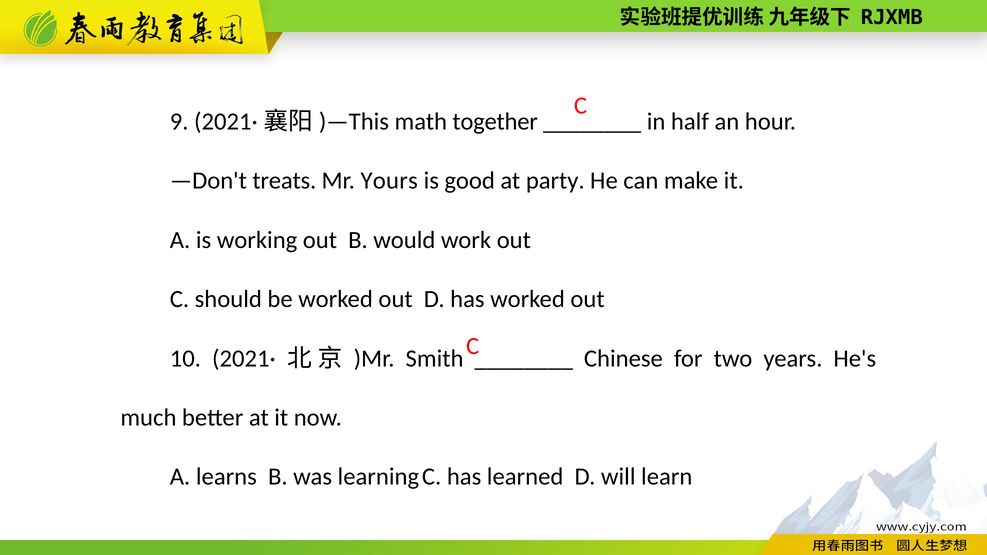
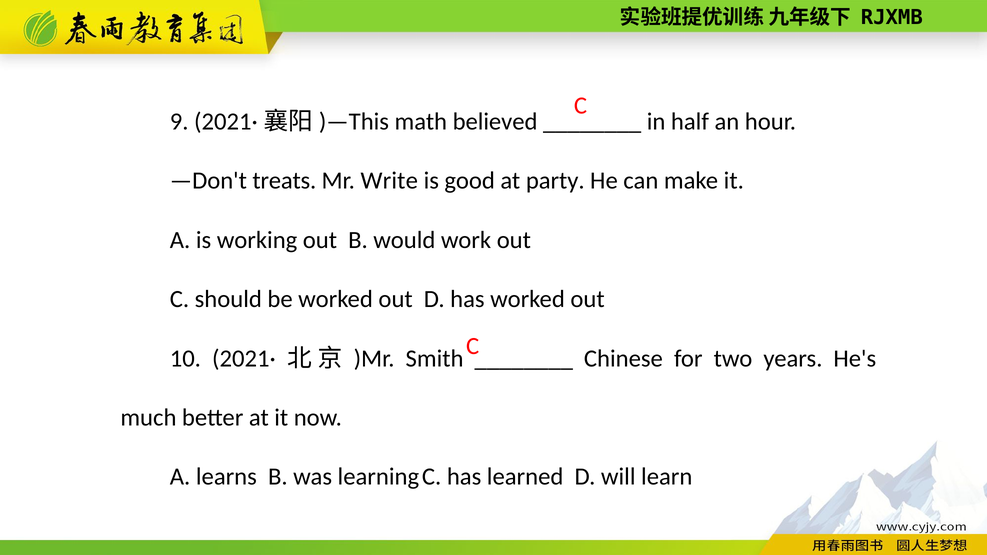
together: together -> believed (495, 122)
Yours: Yours -> Write (389, 181)
